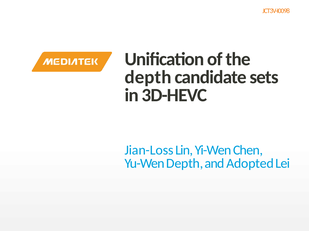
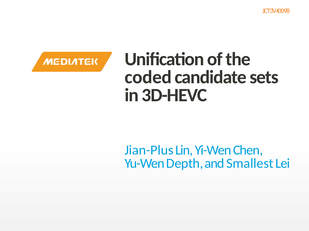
depth: depth -> coded (148, 77)
Jian-Loss: Jian-Loss -> Jian-Plus (149, 151)
Adopted: Adopted -> Smallest (250, 164)
